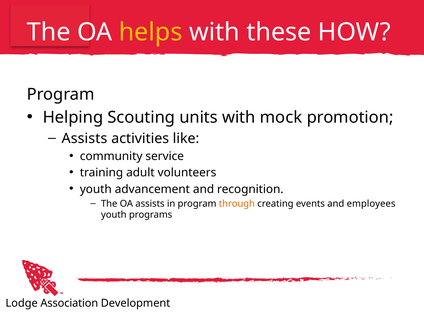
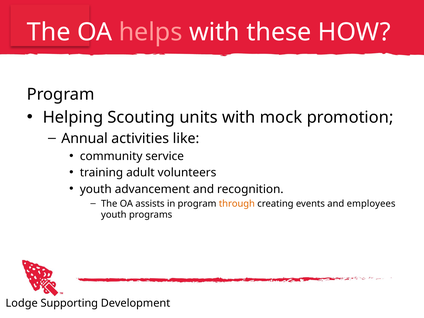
helps colour: yellow -> pink (151, 32)
Assists: Assists -> Annual (85, 138)
Association: Association -> Supporting (69, 303)
